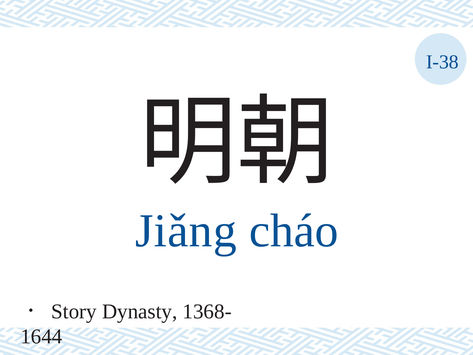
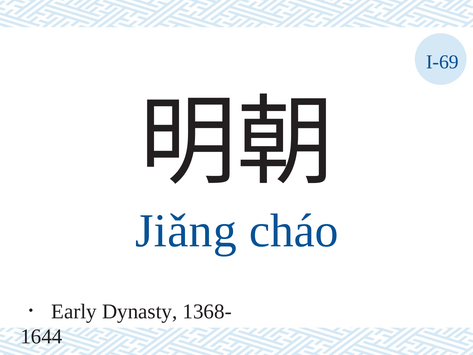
I-38: I-38 -> I-69 (442, 62)
Story: Story -> Early (74, 311)
